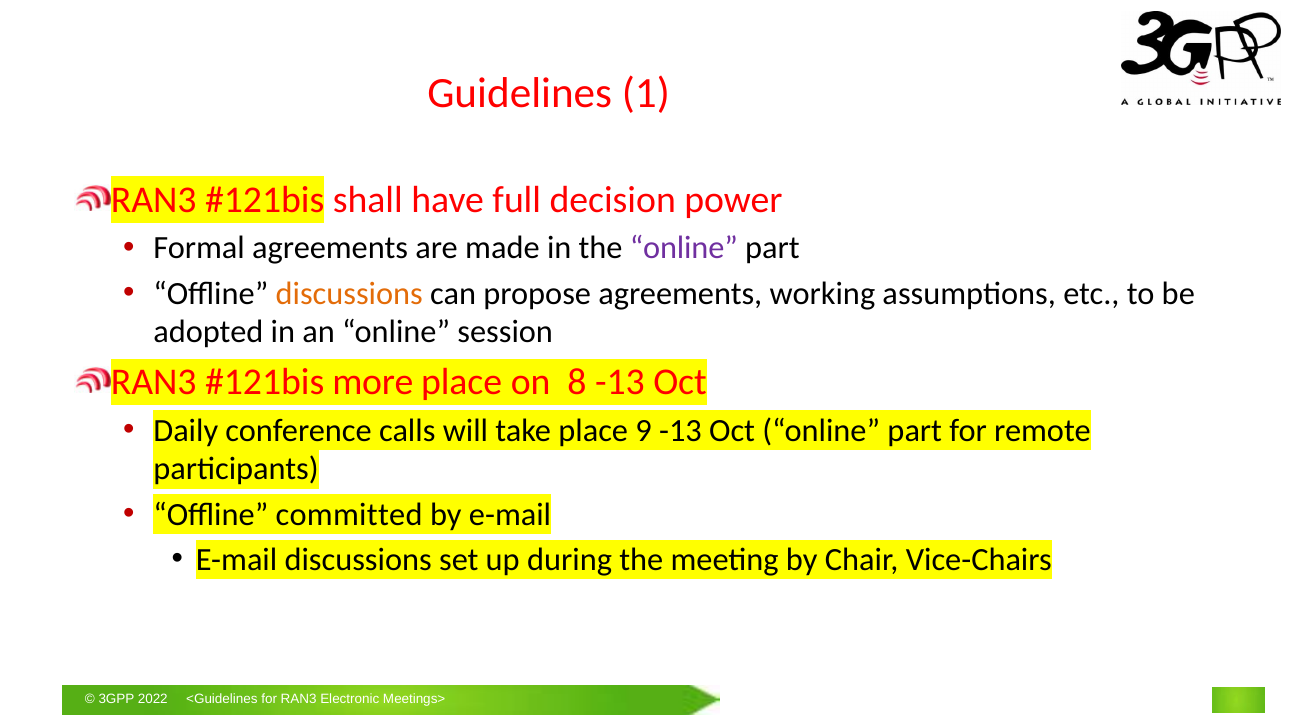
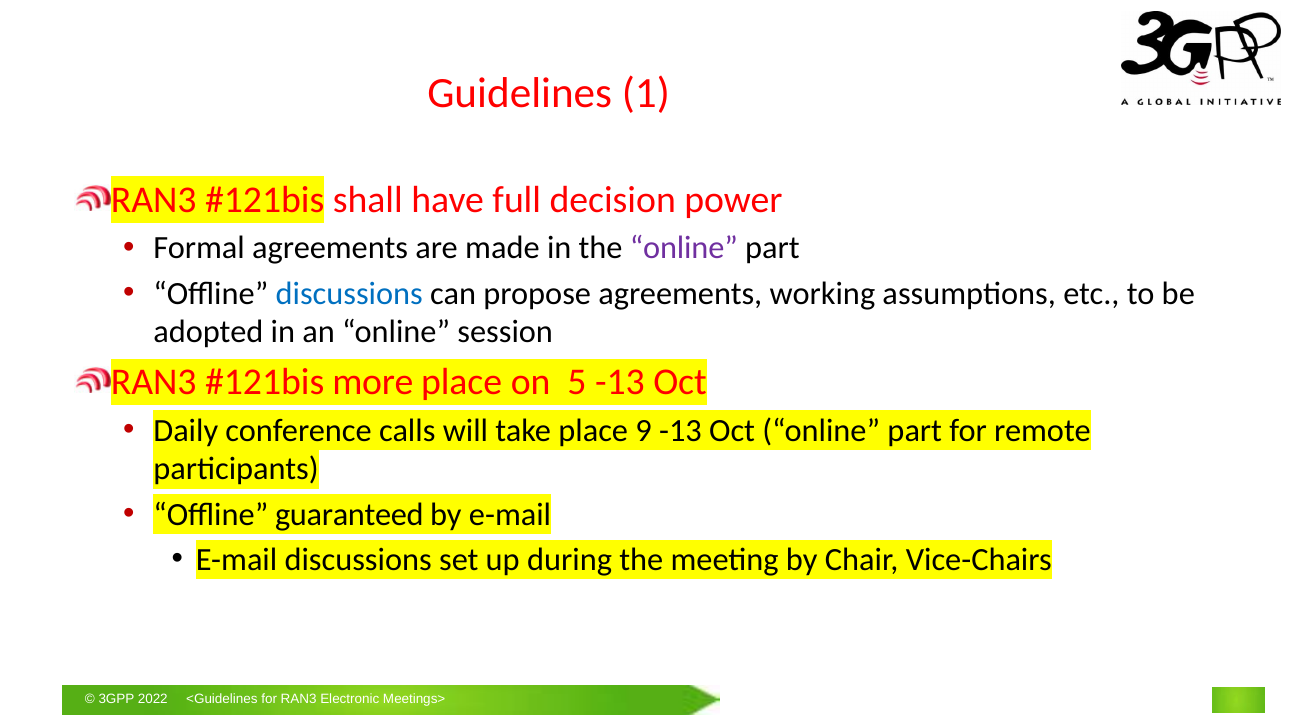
discussions colour: orange -> blue (349, 294)
on 8: 8 -> 5 (577, 383)
committed: committed -> guaranteed (349, 515)
